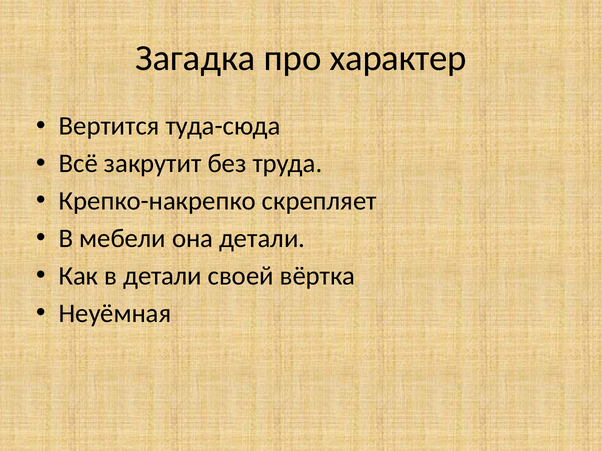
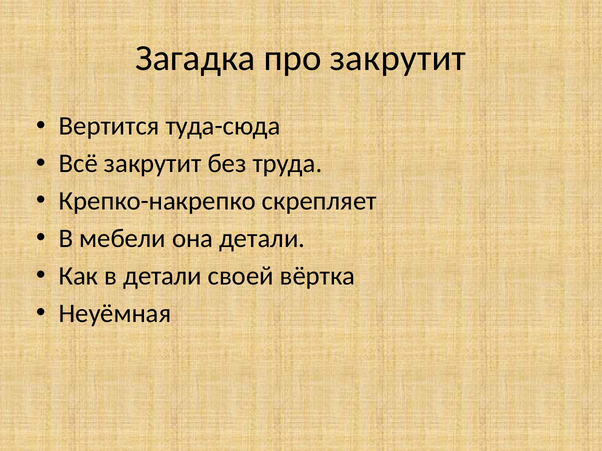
про характер: характер -> закрутит (398, 58)
